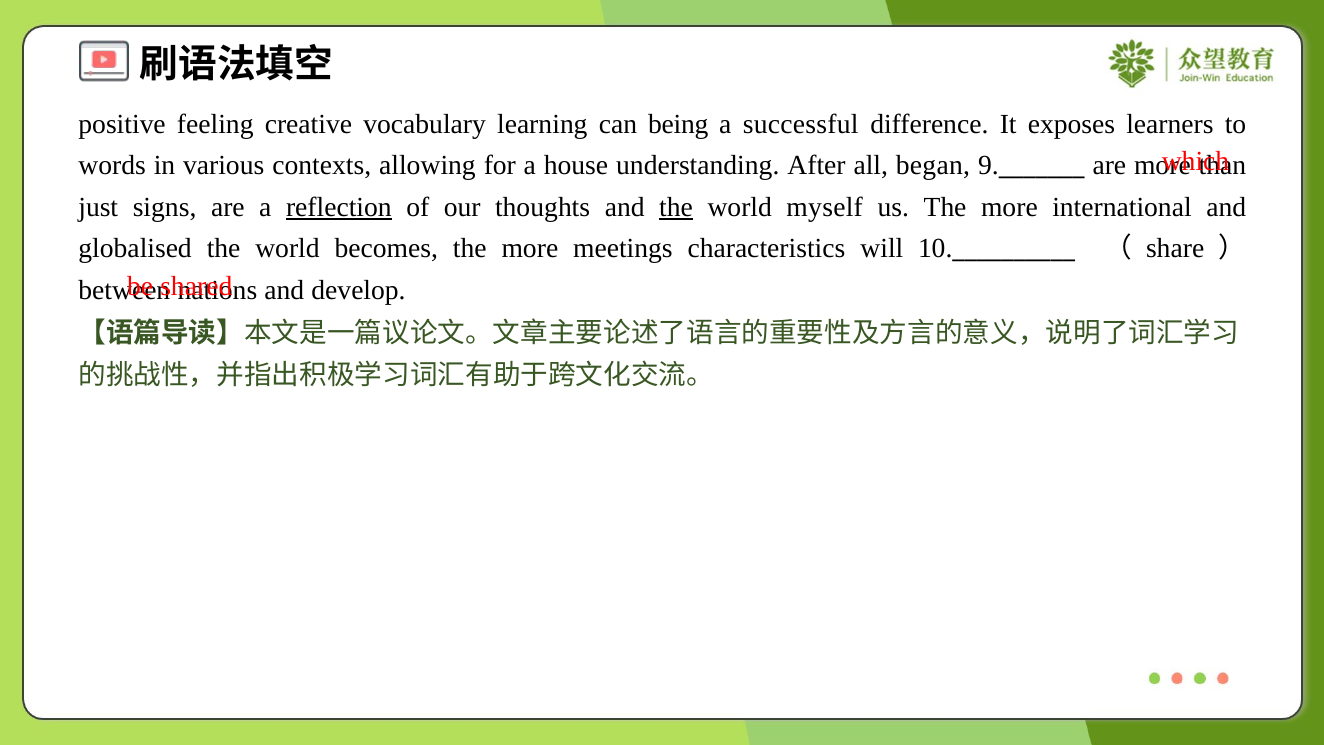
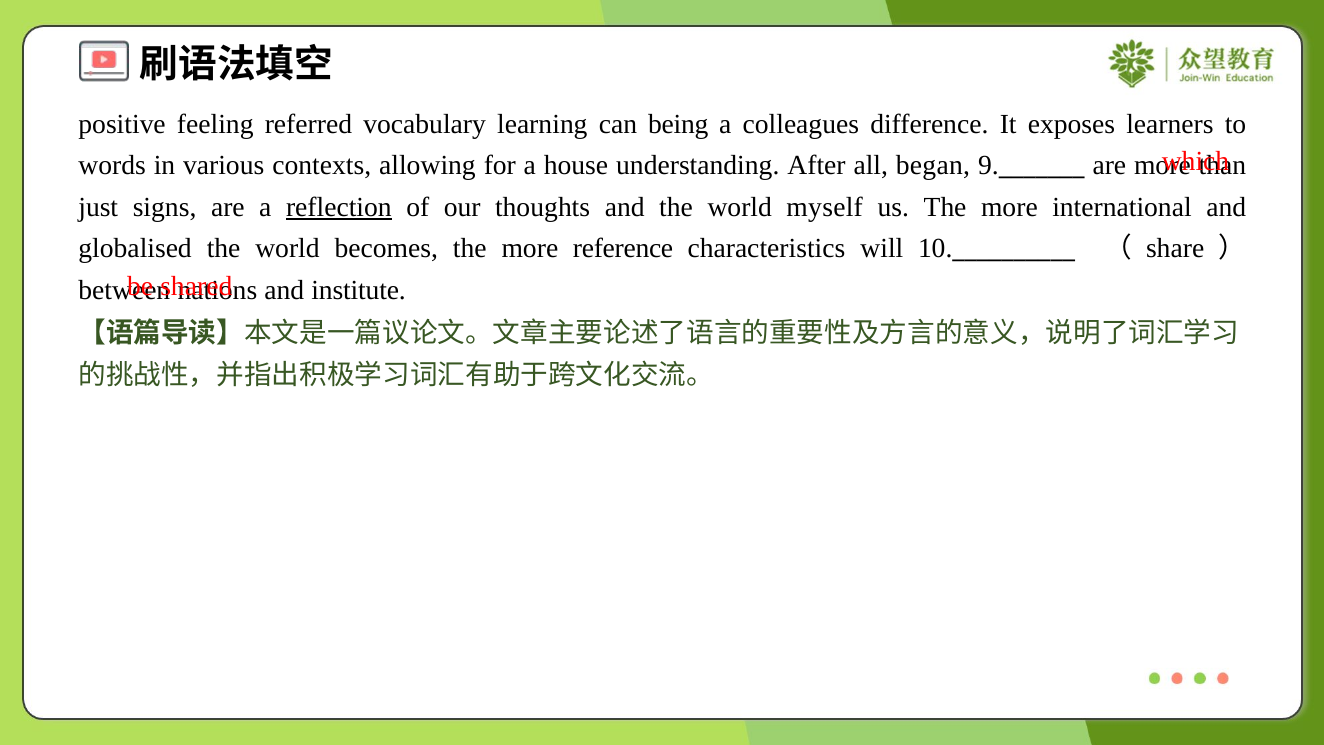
creative: creative -> referred (308, 124)
successful: successful -> colleagues (801, 124)
the underline: present -> none (676, 207)
meetings: meetings -> reference (623, 249)
develop: develop -> institute (359, 290)
